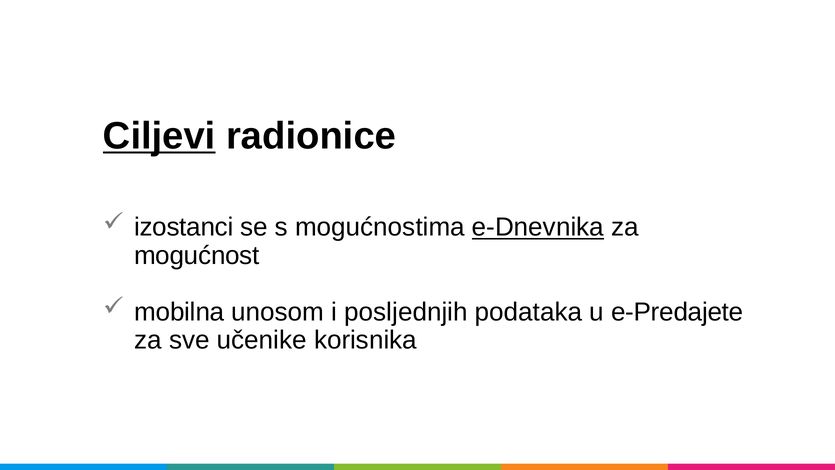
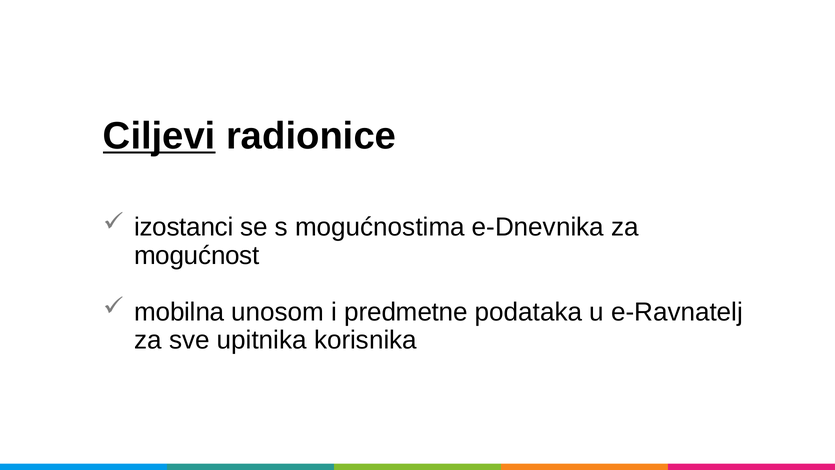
e-Dnevnika underline: present -> none (538, 227)
posljednjih: posljednjih -> predmetne (406, 312)
e-Predajete: e-Predajete -> e-Ravnatelj (677, 312)
učenike: učenike -> upitnika (262, 340)
